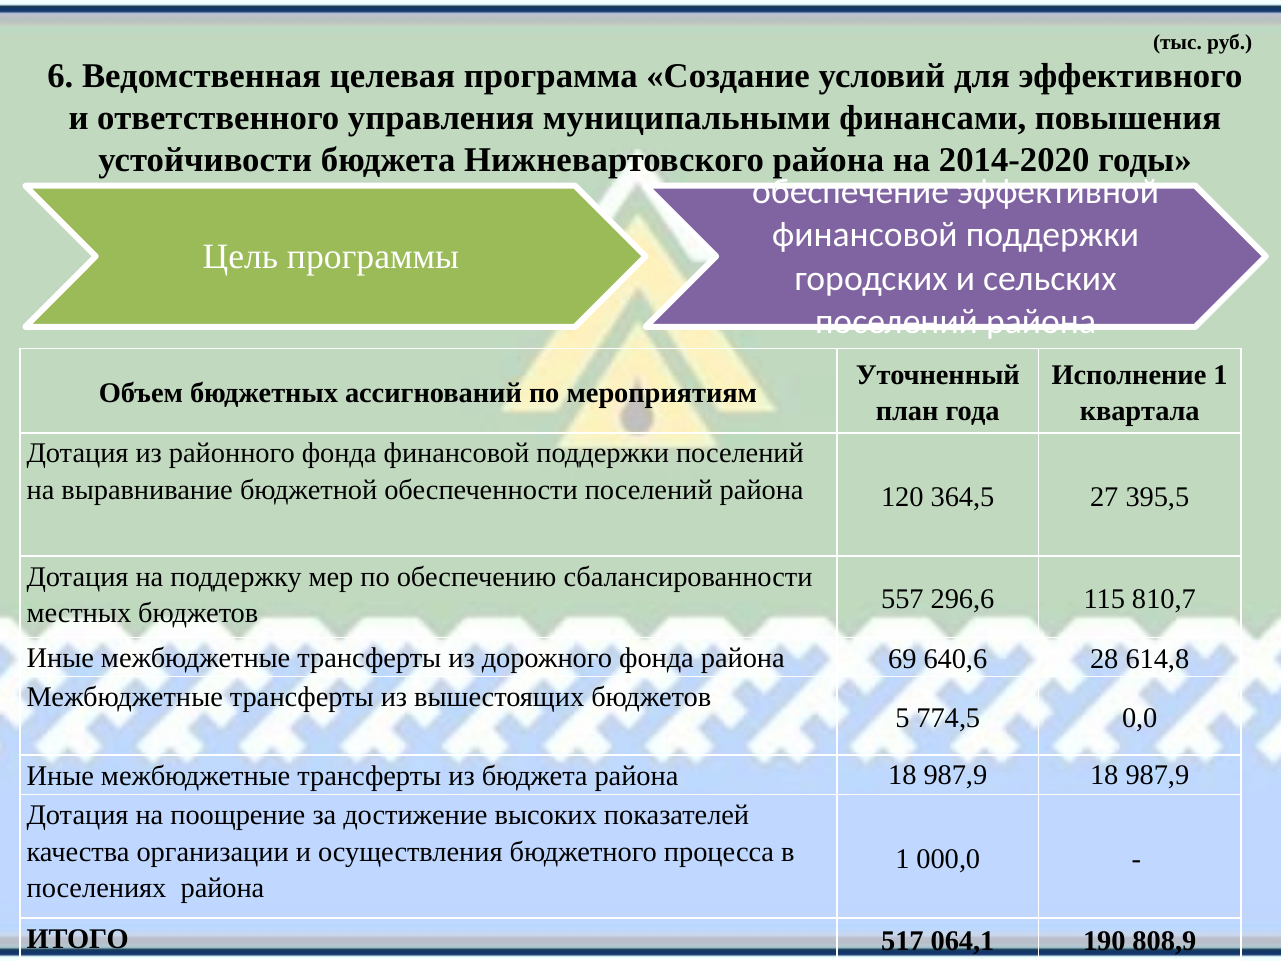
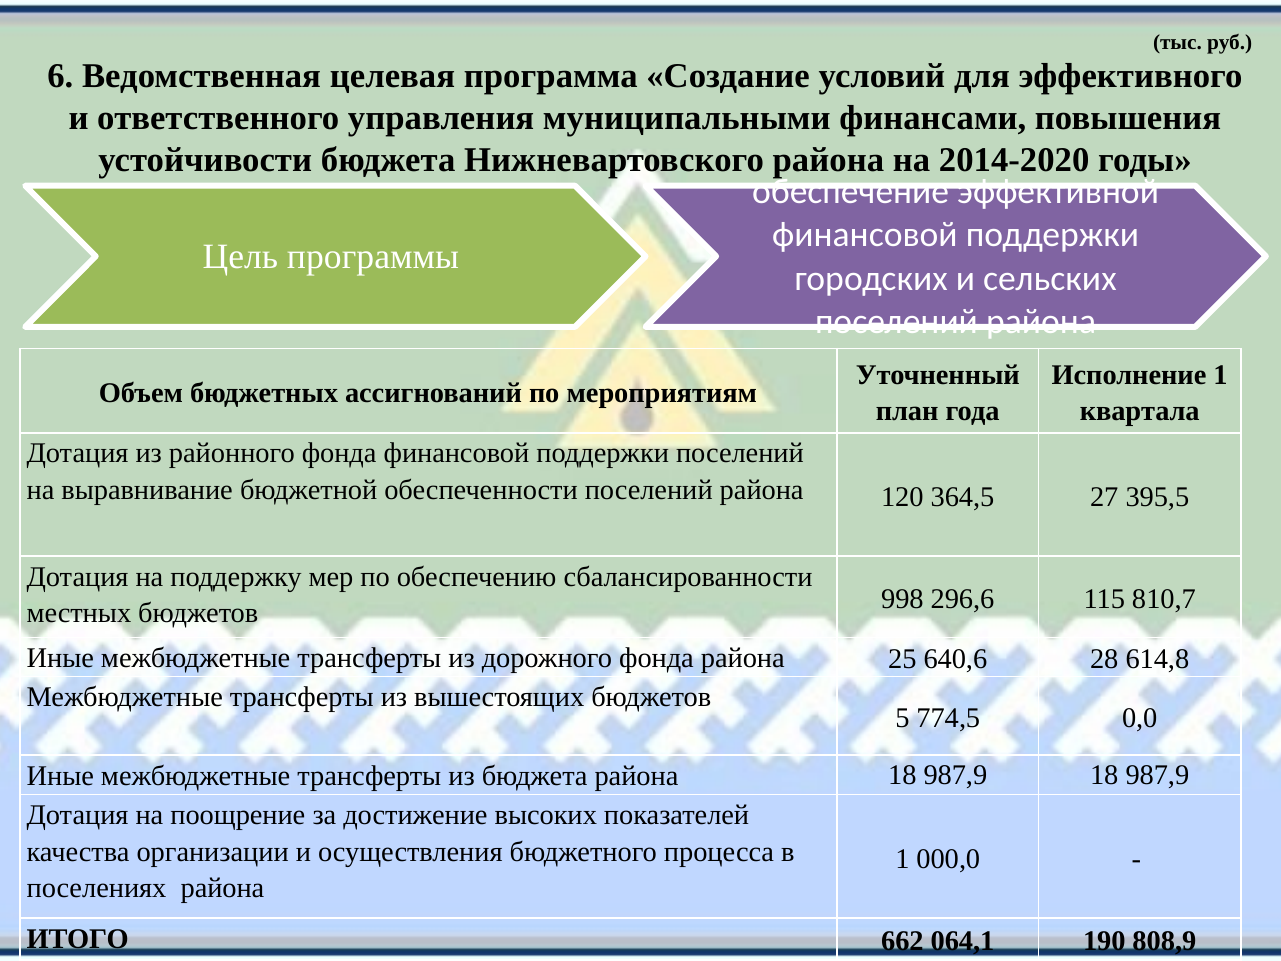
557: 557 -> 998 (902, 599)
69: 69 -> 25 (902, 659)
517: 517 -> 662 (902, 941)
